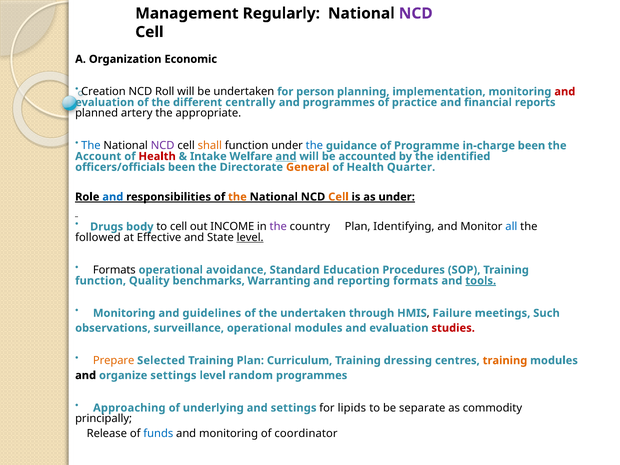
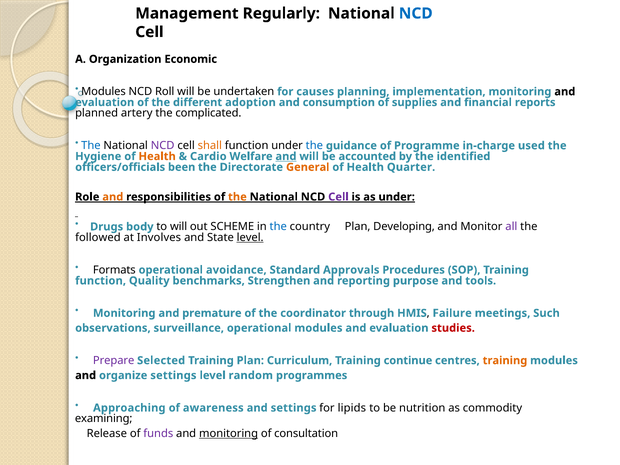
NCD colour: purple -> blue (416, 13)
Creation: Creation -> Modules (103, 92)
person: person -> causes (315, 92)
and colour: red -> black (565, 92)
centrally: centrally -> adoption (250, 102)
and programmes: programmes -> consumption (339, 102)
practice: practice -> supplies (415, 102)
appropriate: appropriate -> complicated (208, 113)
in-charge been: been -> used (531, 146)
Account: Account -> Hygiene (98, 156)
Health colour: red -> orange (157, 156)
Intake: Intake -> Cardio (208, 156)
and colour: blue -> orange (113, 197)
Cell colour: orange -> purple (338, 197)
to cell: cell -> will (179, 227)
INCOME: INCOME -> SCHEME (232, 227)
the colour: purple -> blue (278, 227)
Identifying: Identifying -> Developing (404, 227)
all colour: blue -> purple (511, 227)
Effective: Effective -> Involves (159, 237)
Education: Education -> Approvals (351, 270)
Warranting: Warranting -> Strengthen (279, 281)
reporting formats: formats -> purpose (416, 281)
tools underline: present -> none (481, 281)
guidelines: guidelines -> premature (212, 313)
the undertaken: undertaken -> coordinator (313, 313)
Prepare colour: orange -> purple (114, 361)
dressing: dressing -> continue (408, 361)
underlying: underlying -> awareness (213, 408)
separate: separate -> nutrition (422, 408)
principally: principally -> examining (104, 419)
funds colour: blue -> purple (158, 434)
monitoring underline: none -> present (229, 434)
coordinator: coordinator -> consultation (306, 434)
